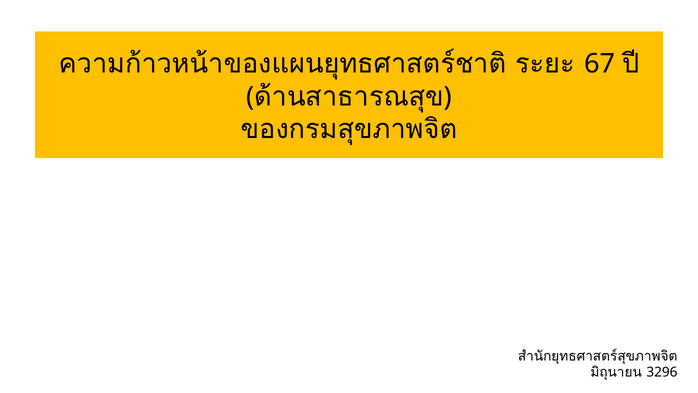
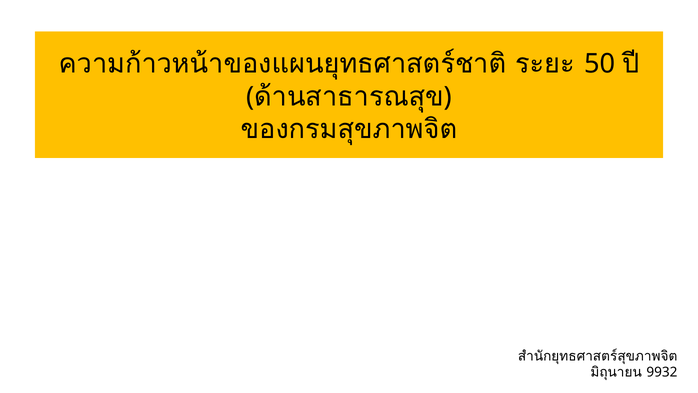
67: 67 -> 50 (600, 64)
3296: 3296 -> 9932 (662, 372)
